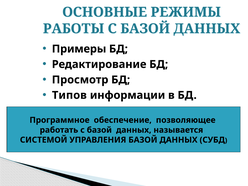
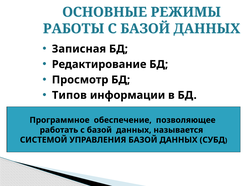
Примеры: Примеры -> Записная (79, 49)
